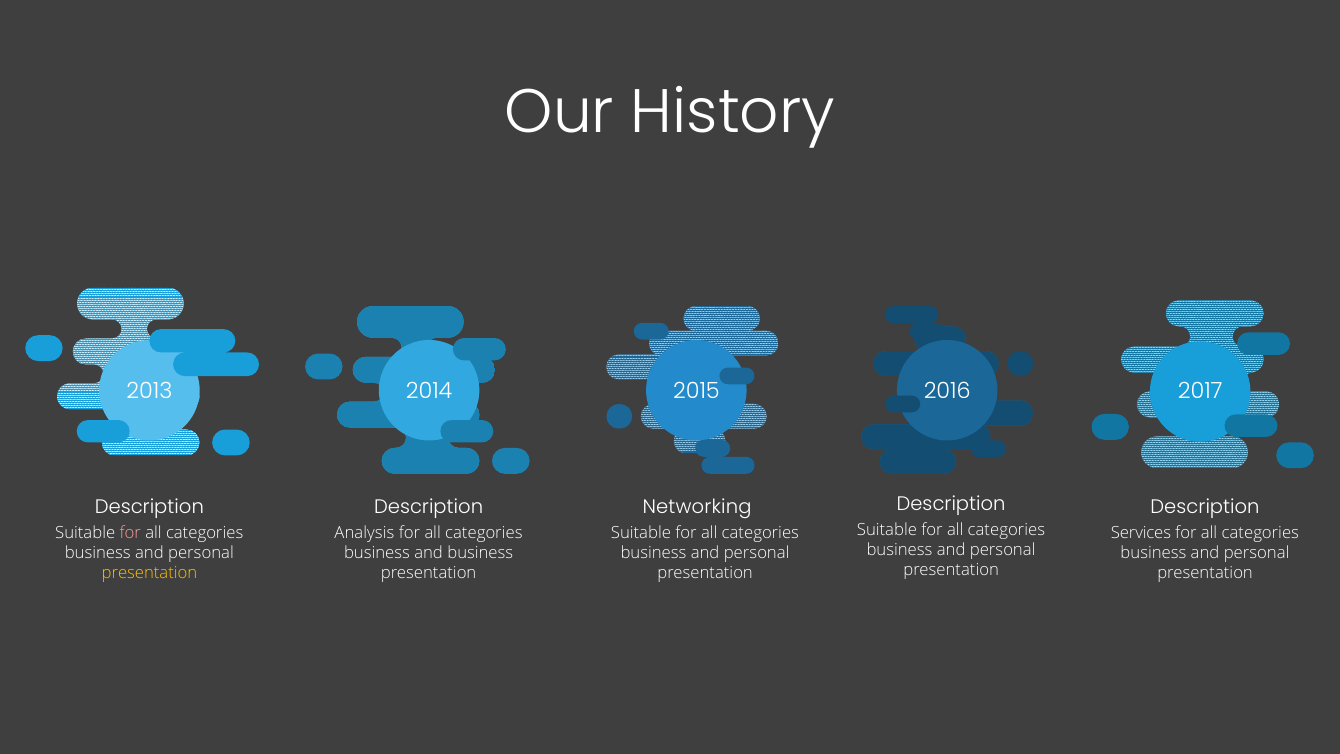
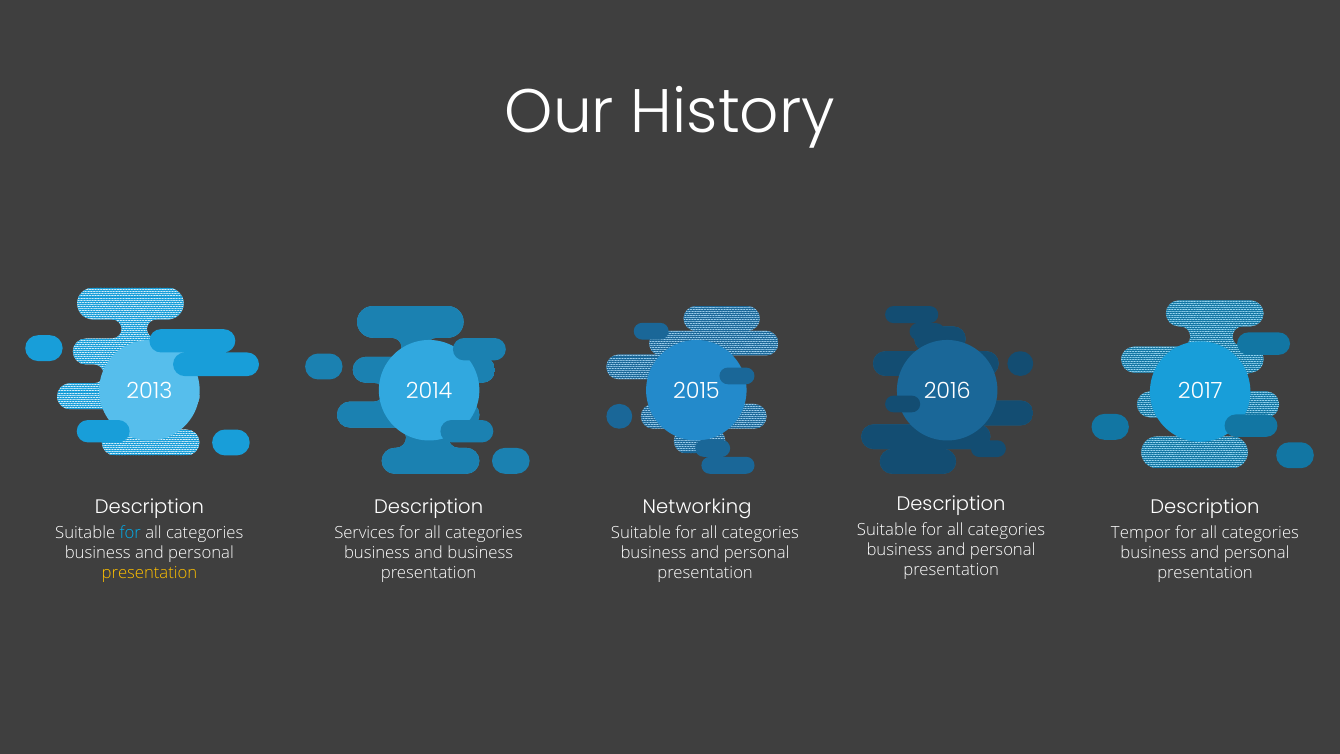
for colour: pink -> light blue (130, 533)
Analysis: Analysis -> Services (365, 533)
Services: Services -> Tempor (1141, 533)
